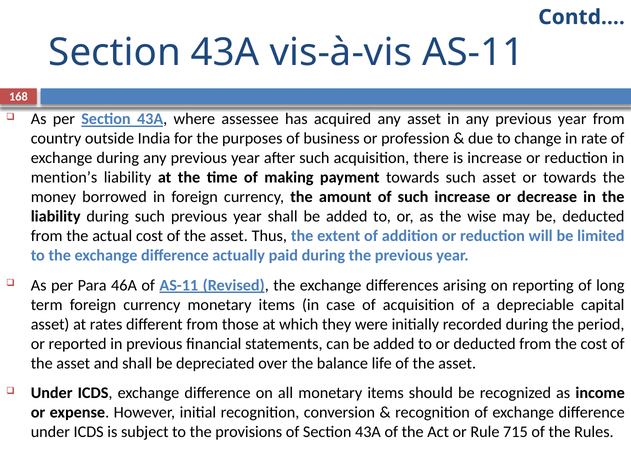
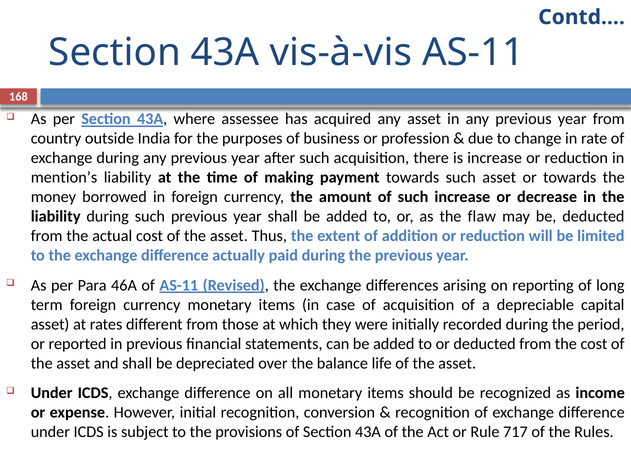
wise: wise -> flaw (482, 217)
715: 715 -> 717 (515, 432)
